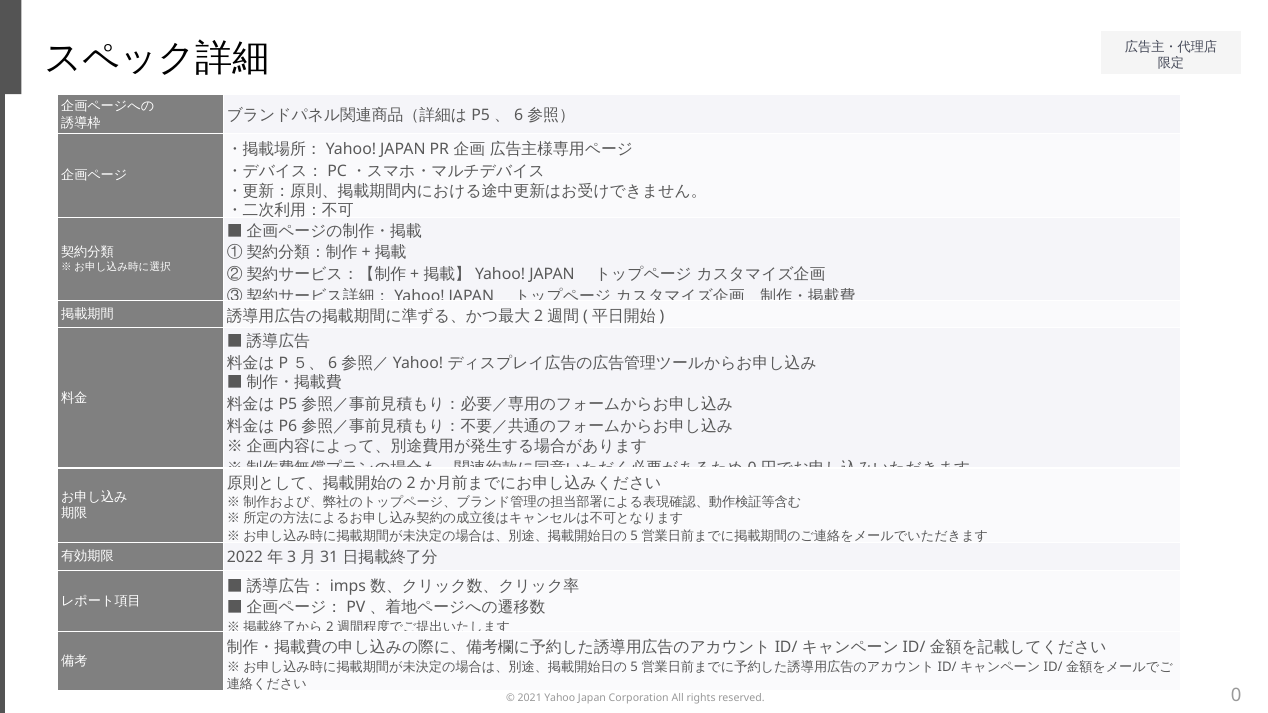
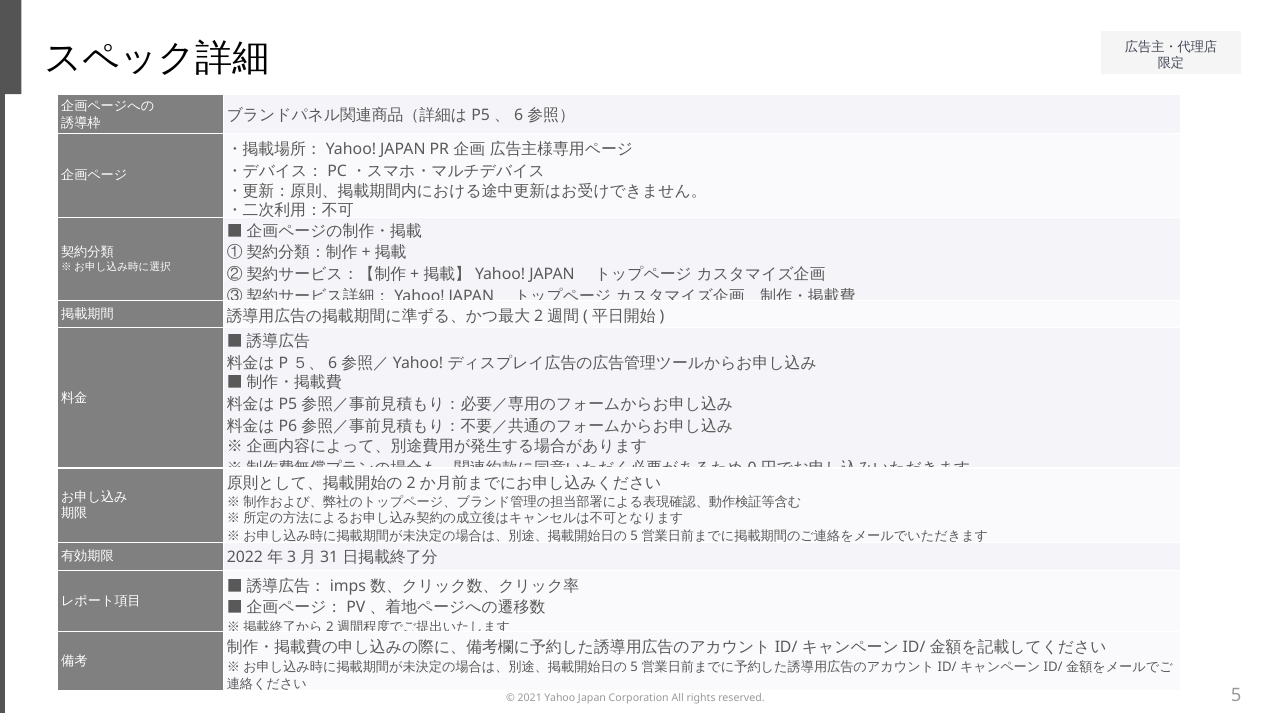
0: 0 -> 5 (1236, 696)
